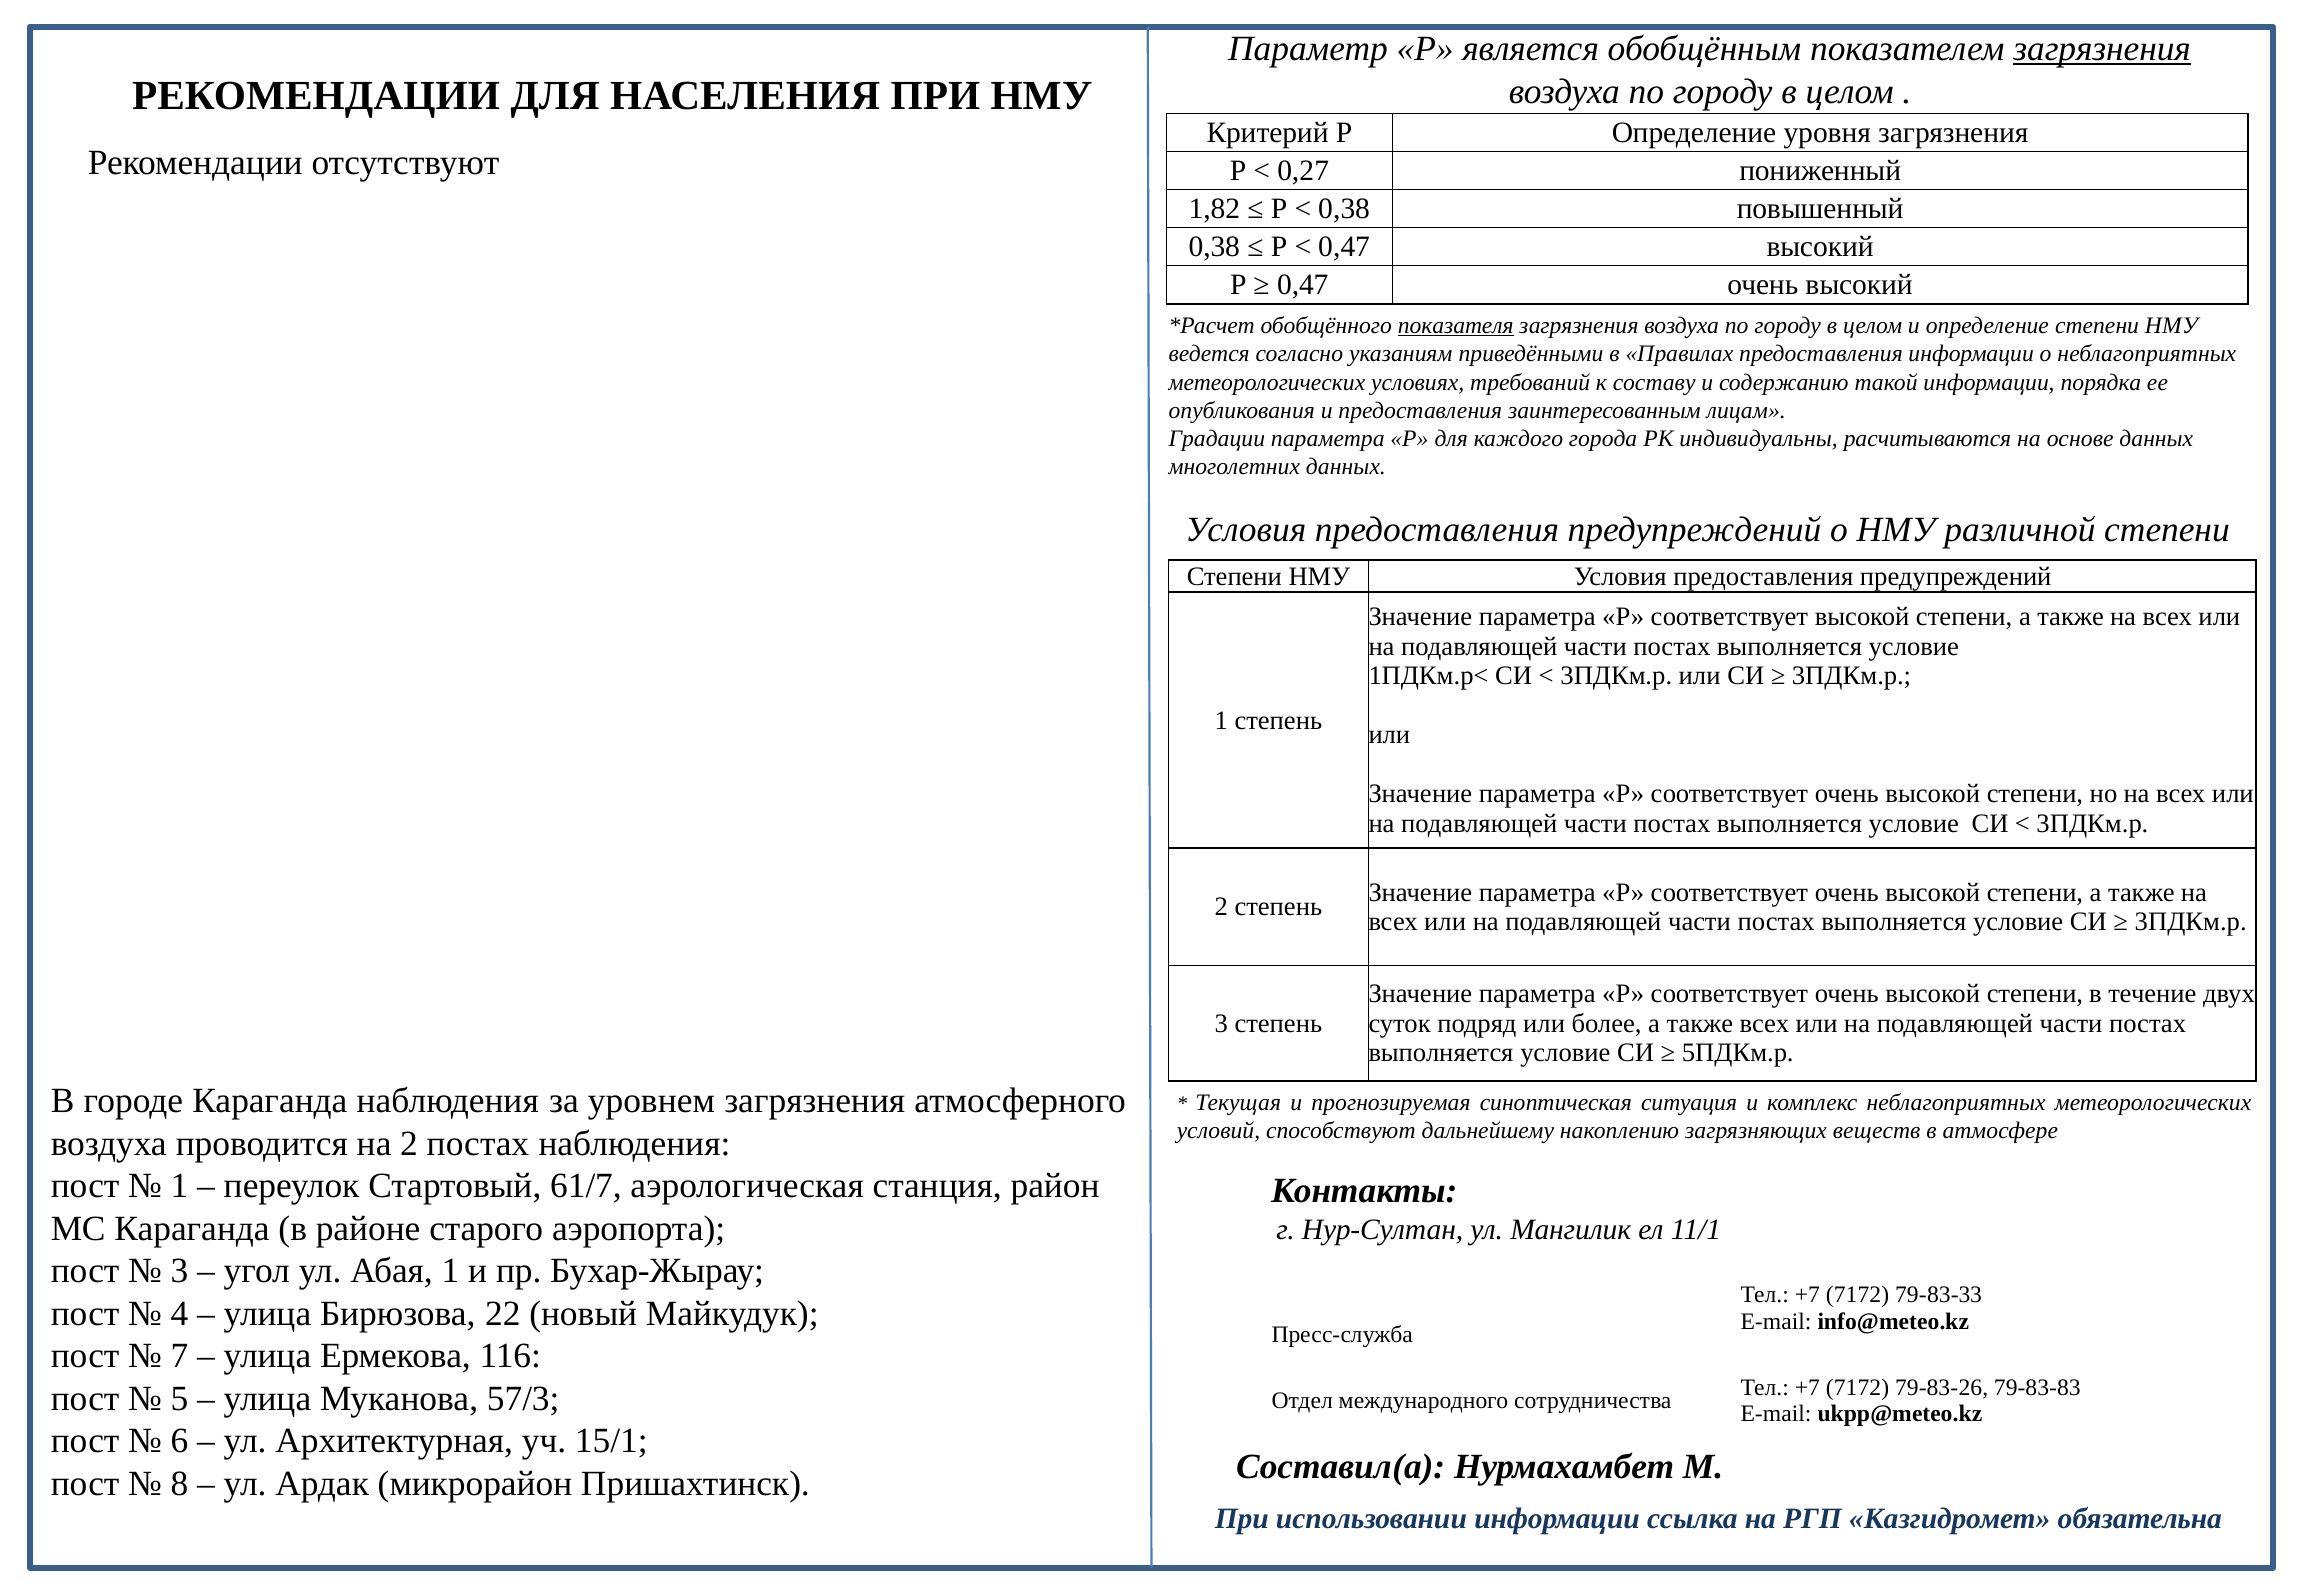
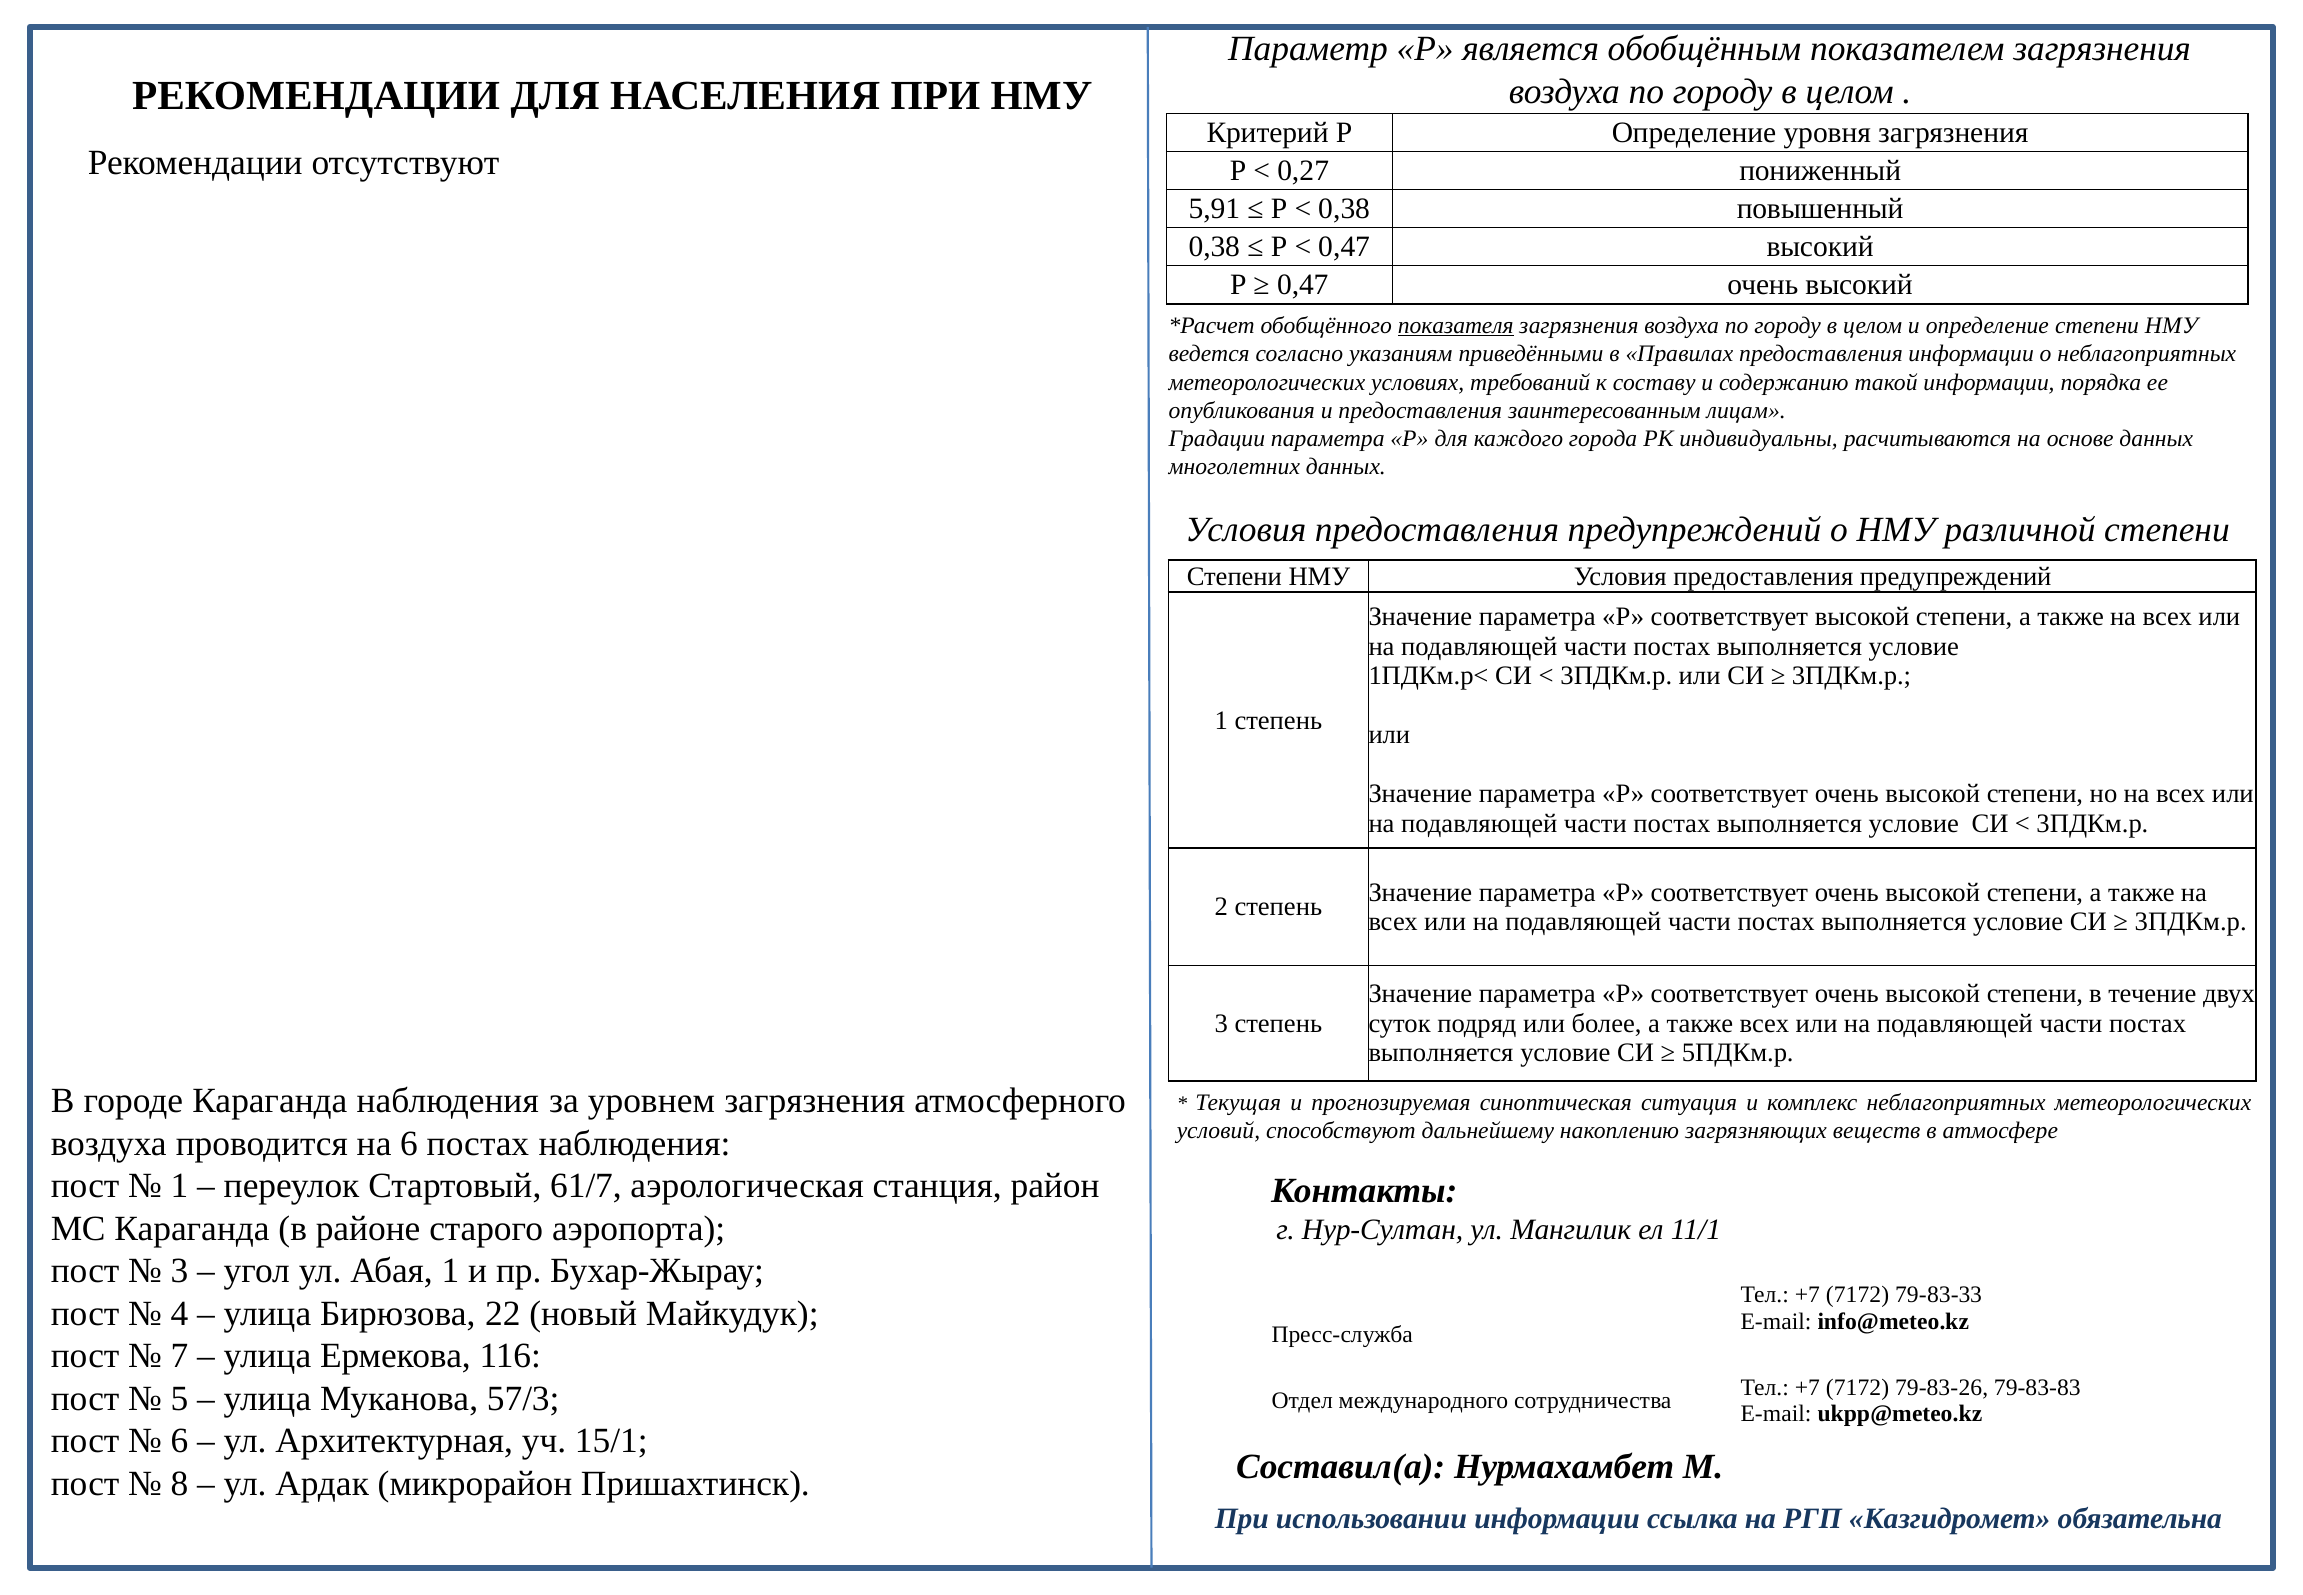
загрязнения underline: present -> none (2102, 49)
1,82: 1,82 -> 5,91 (1214, 208)
на 2: 2 -> 6 (409, 1143)
